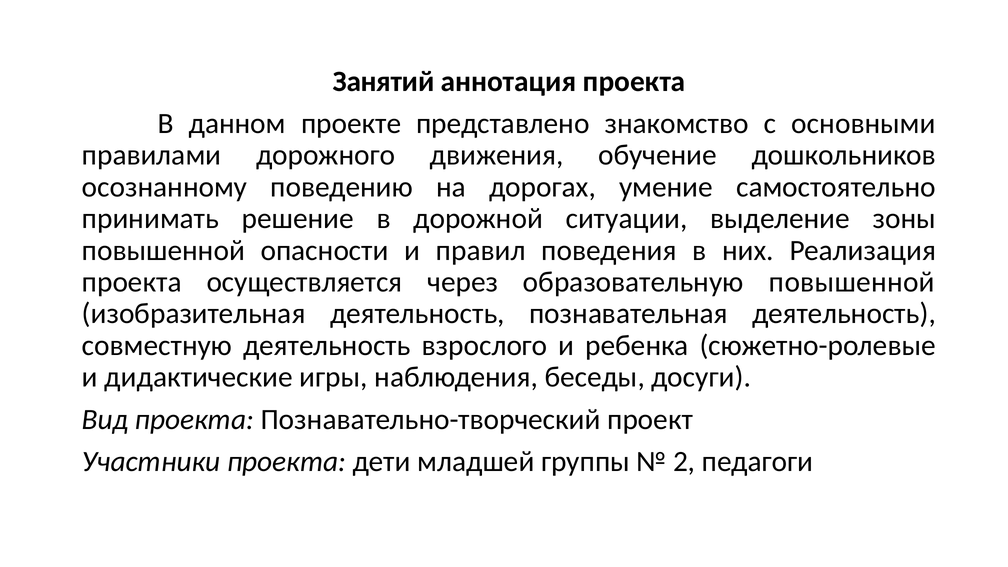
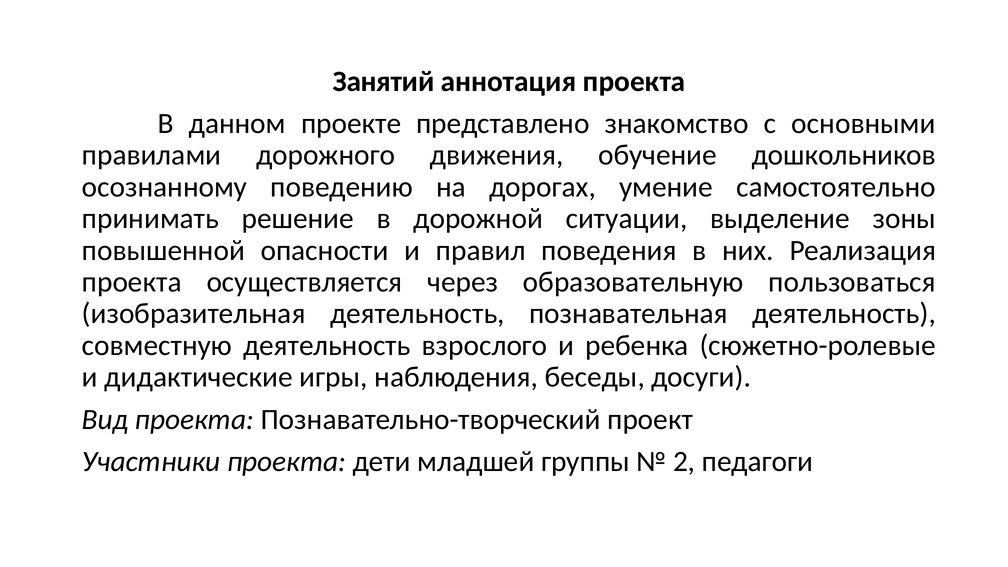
образовательную повышенной: повышенной -> пользоваться (852, 282)
